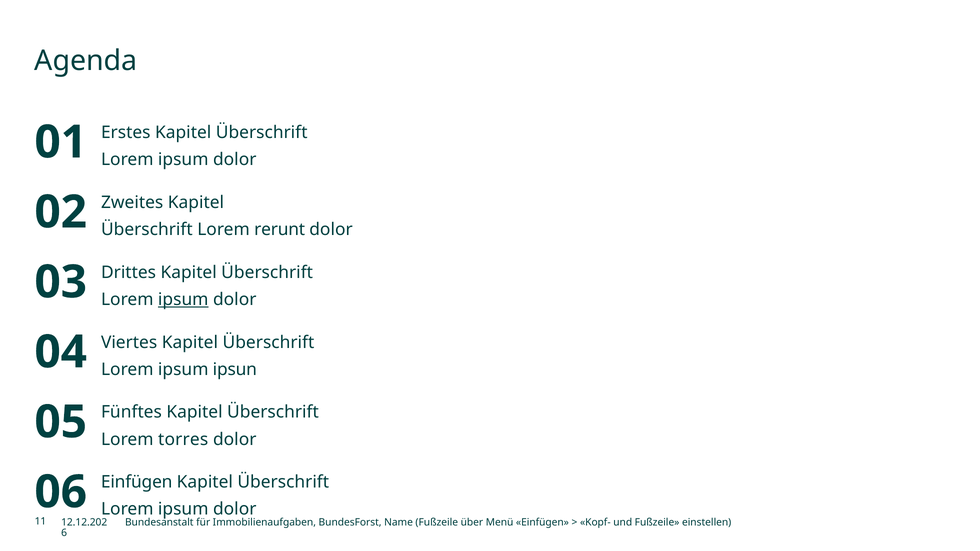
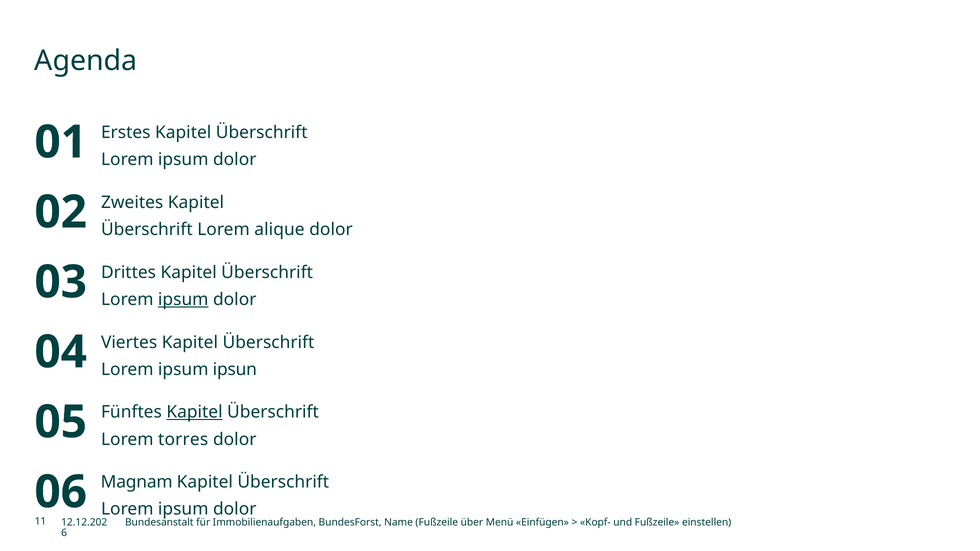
rerunt: rerunt -> alique (280, 229)
Kapitel underline: none -> present (195, 412)
Einfügen: Einfügen -> Magnam (137, 482)
